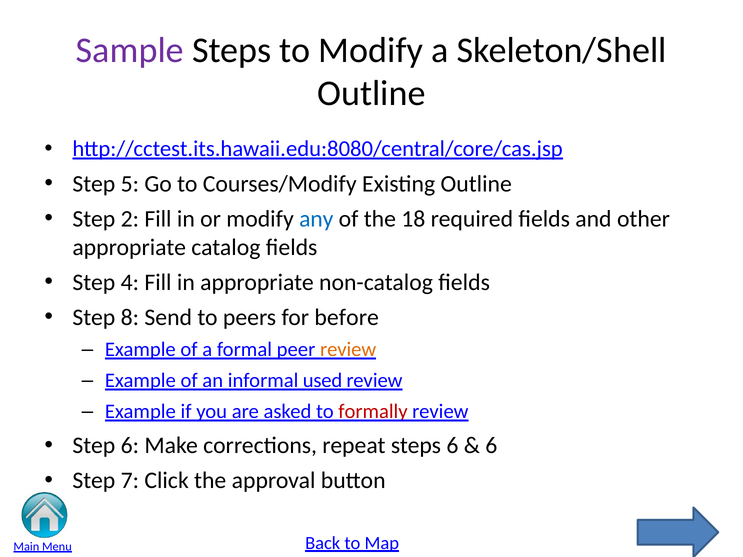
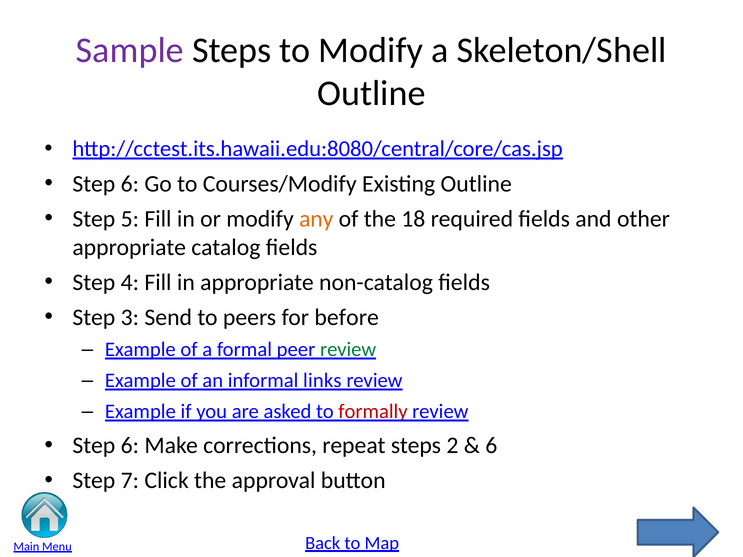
5: 5 -> 6 (130, 184)
2: 2 -> 5 (130, 219)
any colour: blue -> orange (316, 219)
8: 8 -> 3 (130, 318)
review colour: orange -> green (348, 350)
used: used -> links (322, 381)
steps 6: 6 -> 2 (452, 446)
